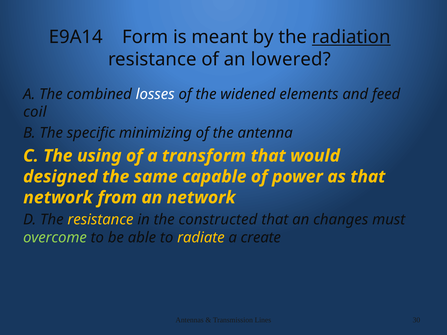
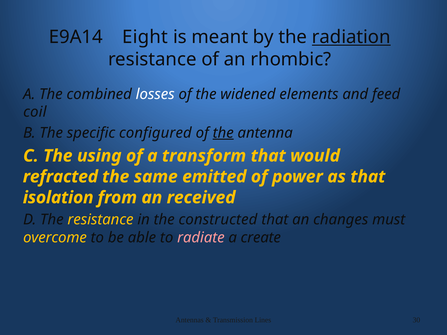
Form: Form -> Eight (145, 37)
lowered: lowered -> rhombic (291, 60)
minimizing: minimizing -> configured (155, 133)
the underline: none -> present (223, 133)
designed: designed -> refracted (60, 177)
capable: capable -> emitted (214, 177)
network: network -> isolation (58, 198)
an network: network -> received (201, 198)
overcome colour: light green -> yellow (55, 238)
radiate colour: yellow -> pink (201, 238)
